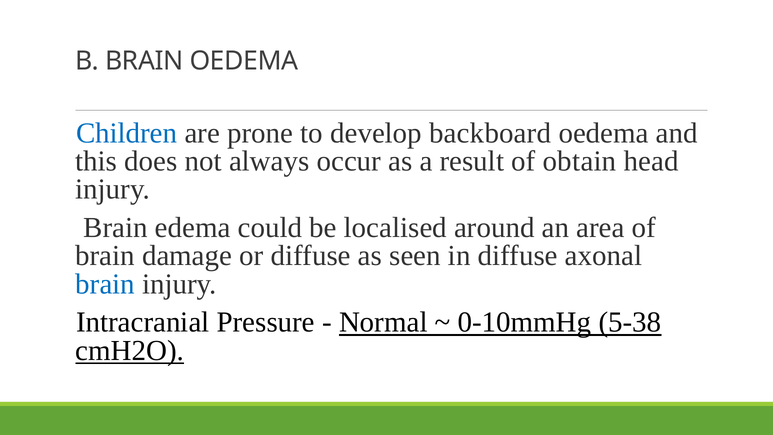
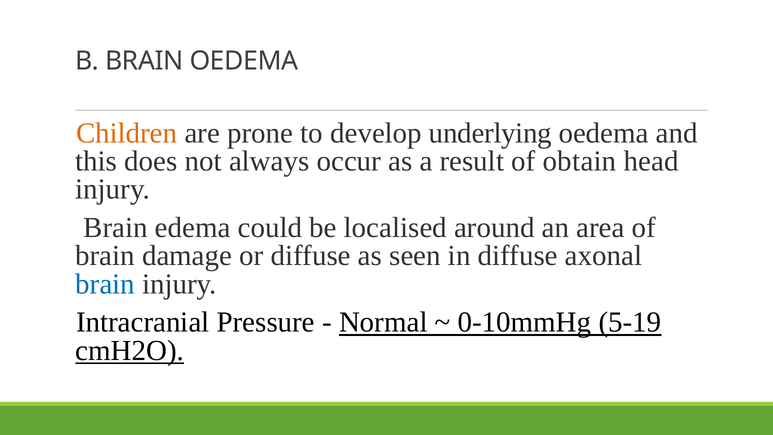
Children colour: blue -> orange (127, 133)
backboard: backboard -> underlying (490, 133)
5-38: 5-38 -> 5-19 (630, 322)
